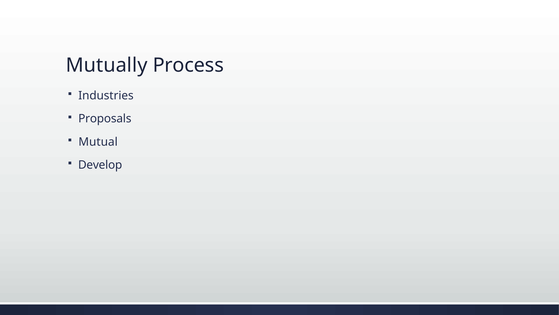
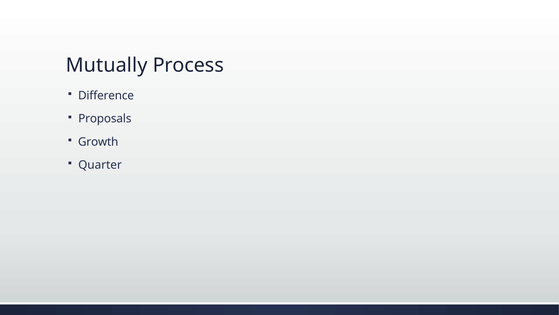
Industries: Industries -> Difference (106, 96)
Mutual: Mutual -> Growth (98, 142)
Develop: Develop -> Quarter (100, 165)
